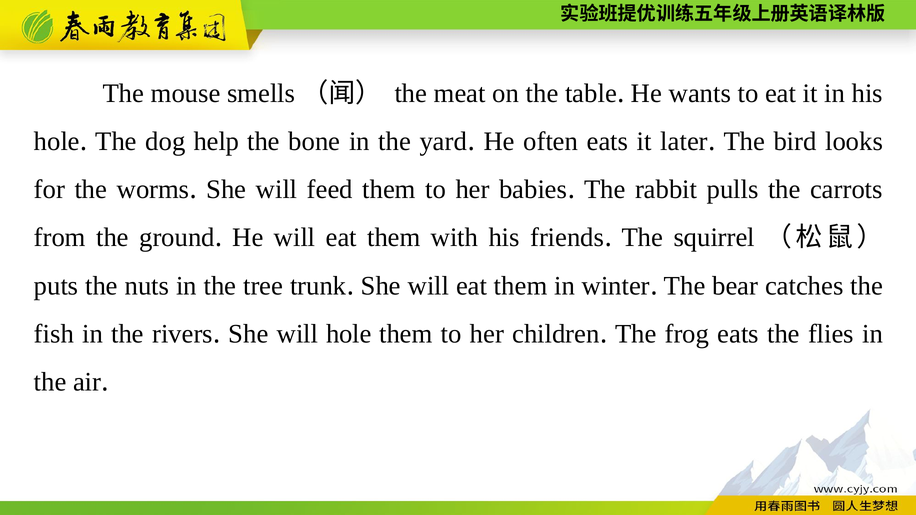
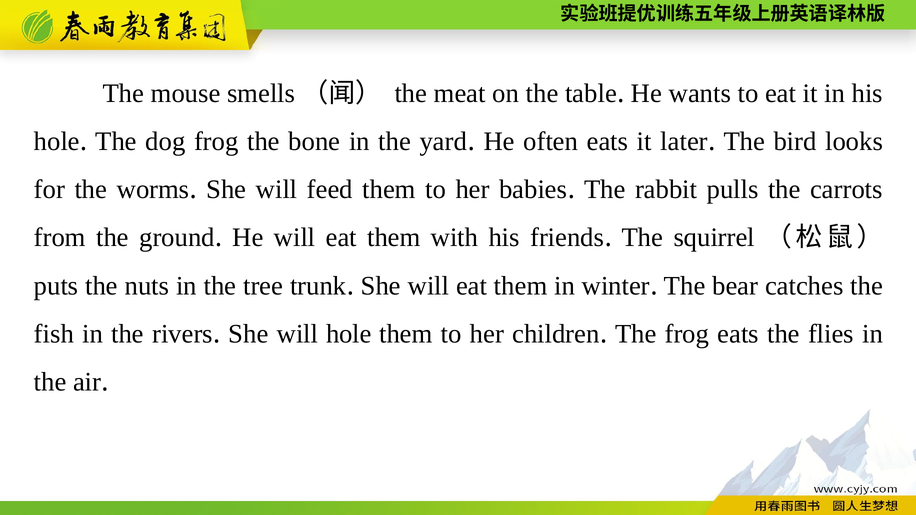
dog help: help -> frog (216, 142)
